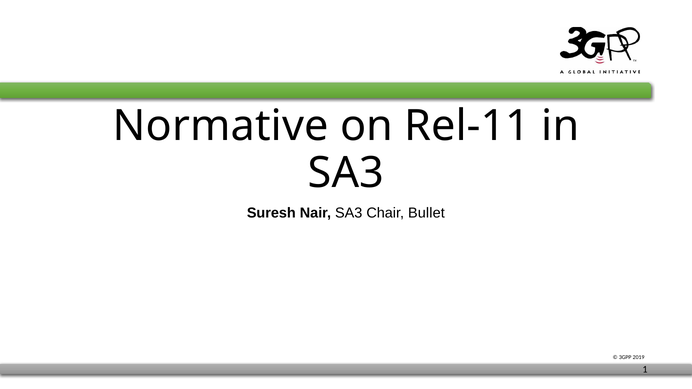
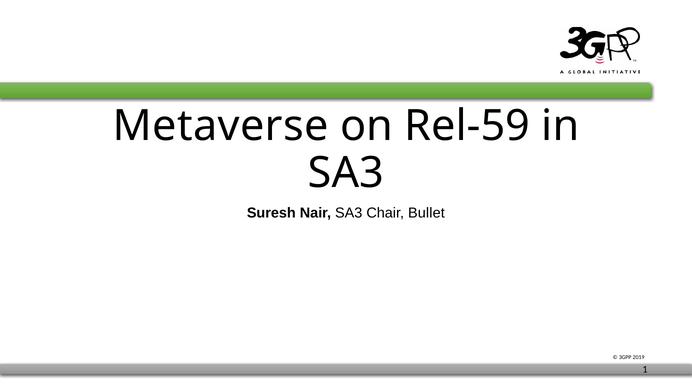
Normative: Normative -> Metaverse (221, 126)
Rel-11: Rel-11 -> Rel-59 (467, 126)
